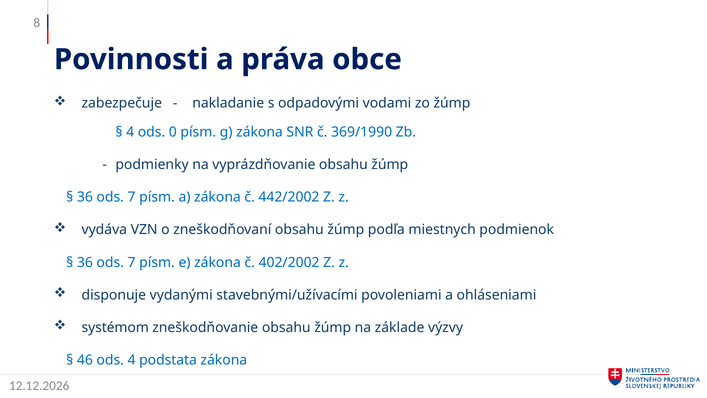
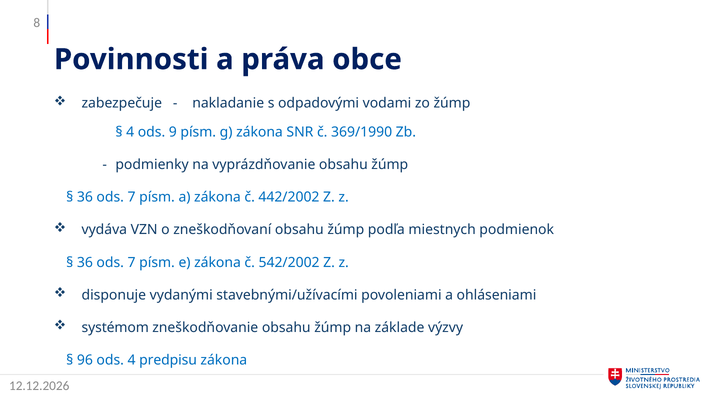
0: 0 -> 9 (173, 132)
402/2002: 402/2002 -> 542/2002 (289, 262)
46: 46 -> 96 (85, 360)
podstata: podstata -> predpisu (168, 360)
